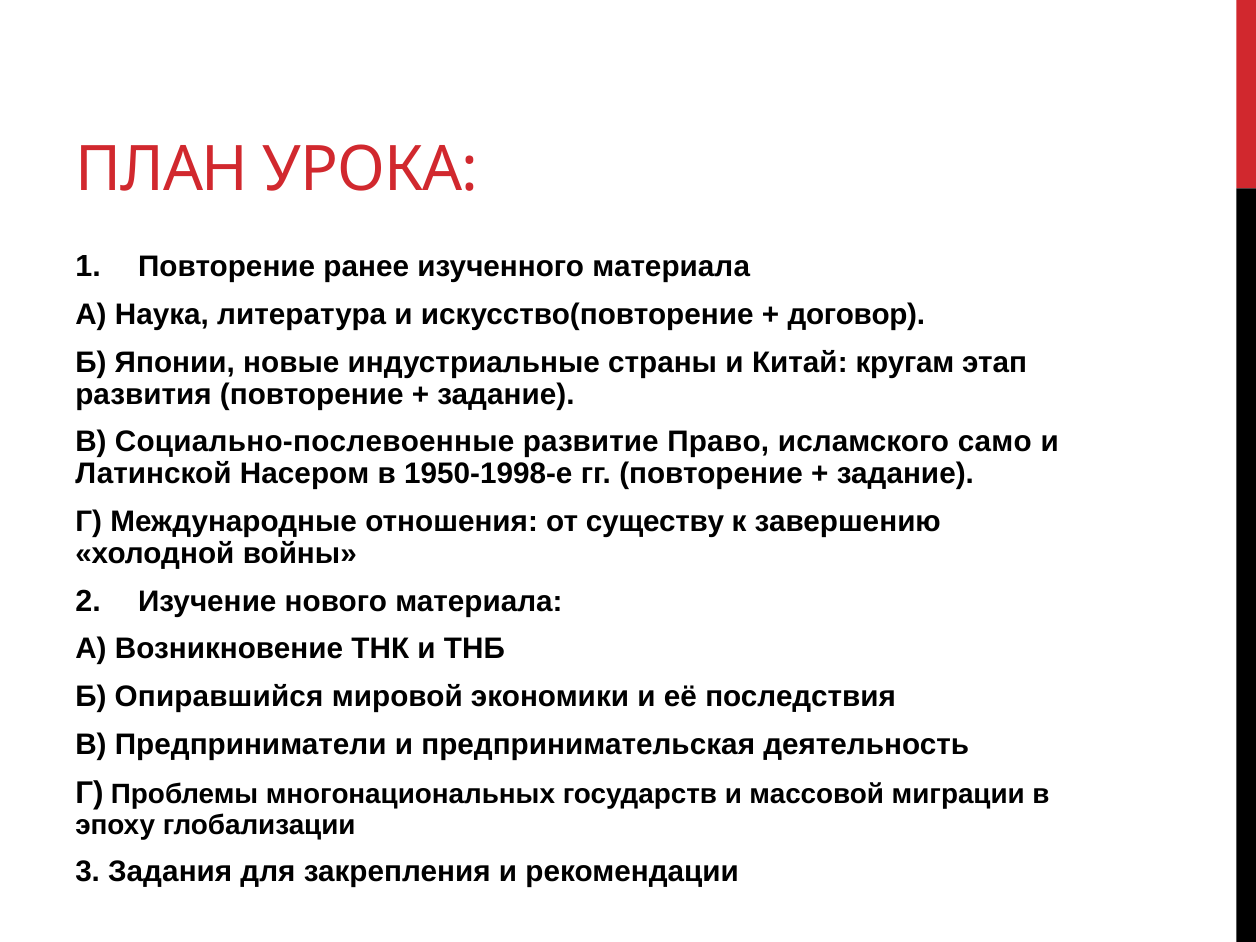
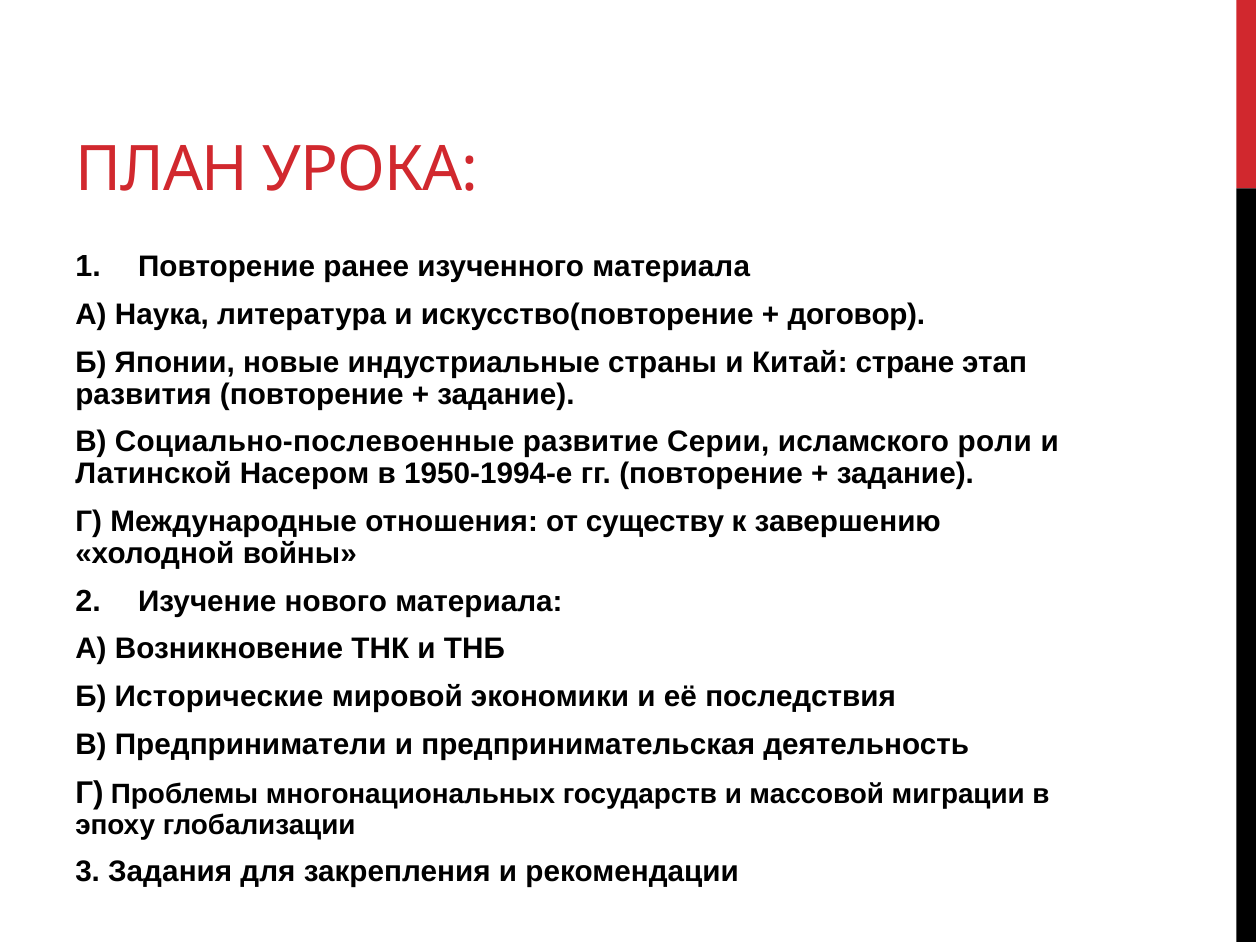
кругам: кругам -> стране (905, 362)
Право: Право -> Серии (718, 442)
само: само -> роли (995, 442)
1950-1998-е: 1950-1998-е -> 1950-1994-е (488, 474)
Опиравшийся: Опиравшийся -> Исторические (219, 697)
